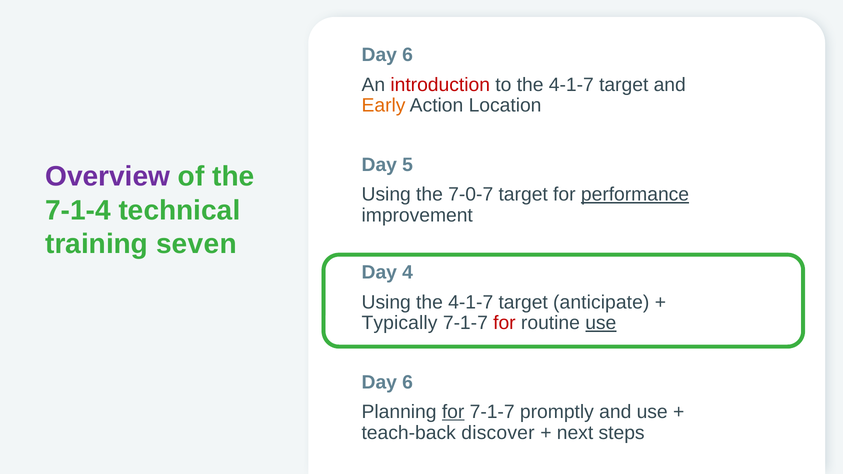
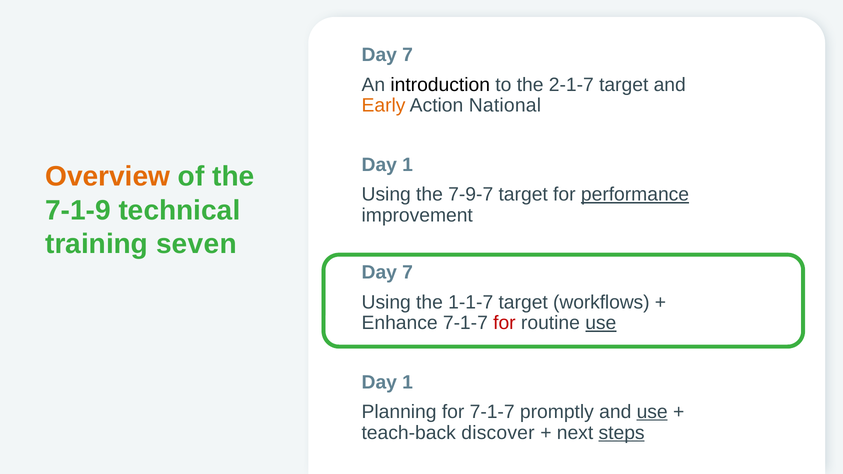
6: 6 -> 7 (408, 55)
introduction colour: red -> black (440, 85)
to the 4-1-7: 4-1-7 -> 2-1-7 (571, 85)
Location: Location -> National (505, 106)
5: 5 -> 1 (408, 165)
Overview colour: purple -> orange (108, 177)
7-0-7: 7-0-7 -> 7-9-7 (471, 194)
7-1-4: 7-1-4 -> 7-1-9 (78, 210)
4: 4 -> 7 (408, 273)
Using the 4-1-7: 4-1-7 -> 1-1-7 (471, 302)
anticipate: anticipate -> workflows (601, 302)
Typically: Typically -> Enhance (400, 323)
6: 6 -> 1 (408, 382)
for underline: present -> none (453, 412)
use underline: none -> present (652, 412)
steps underline: none -> present (622, 433)
